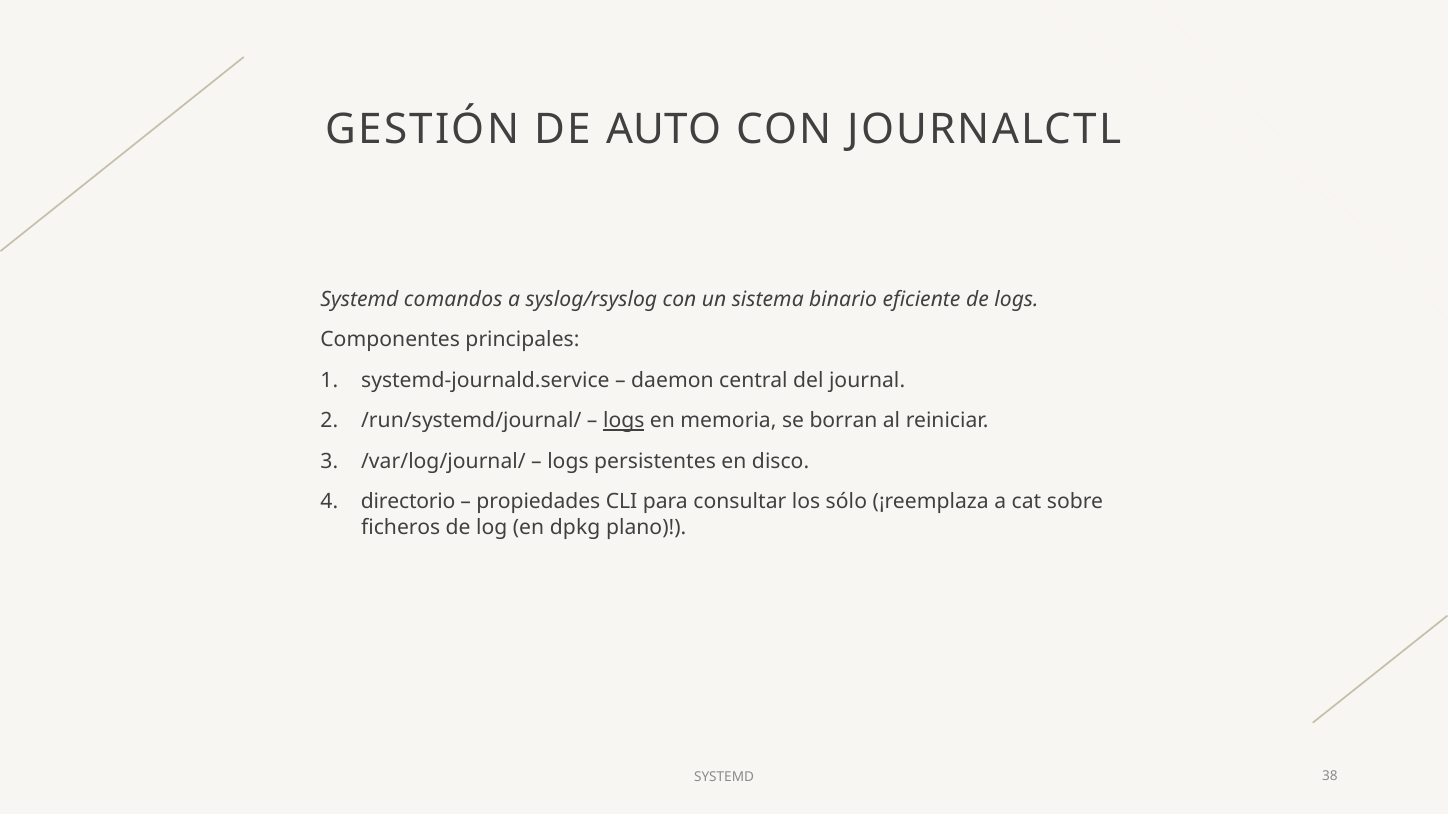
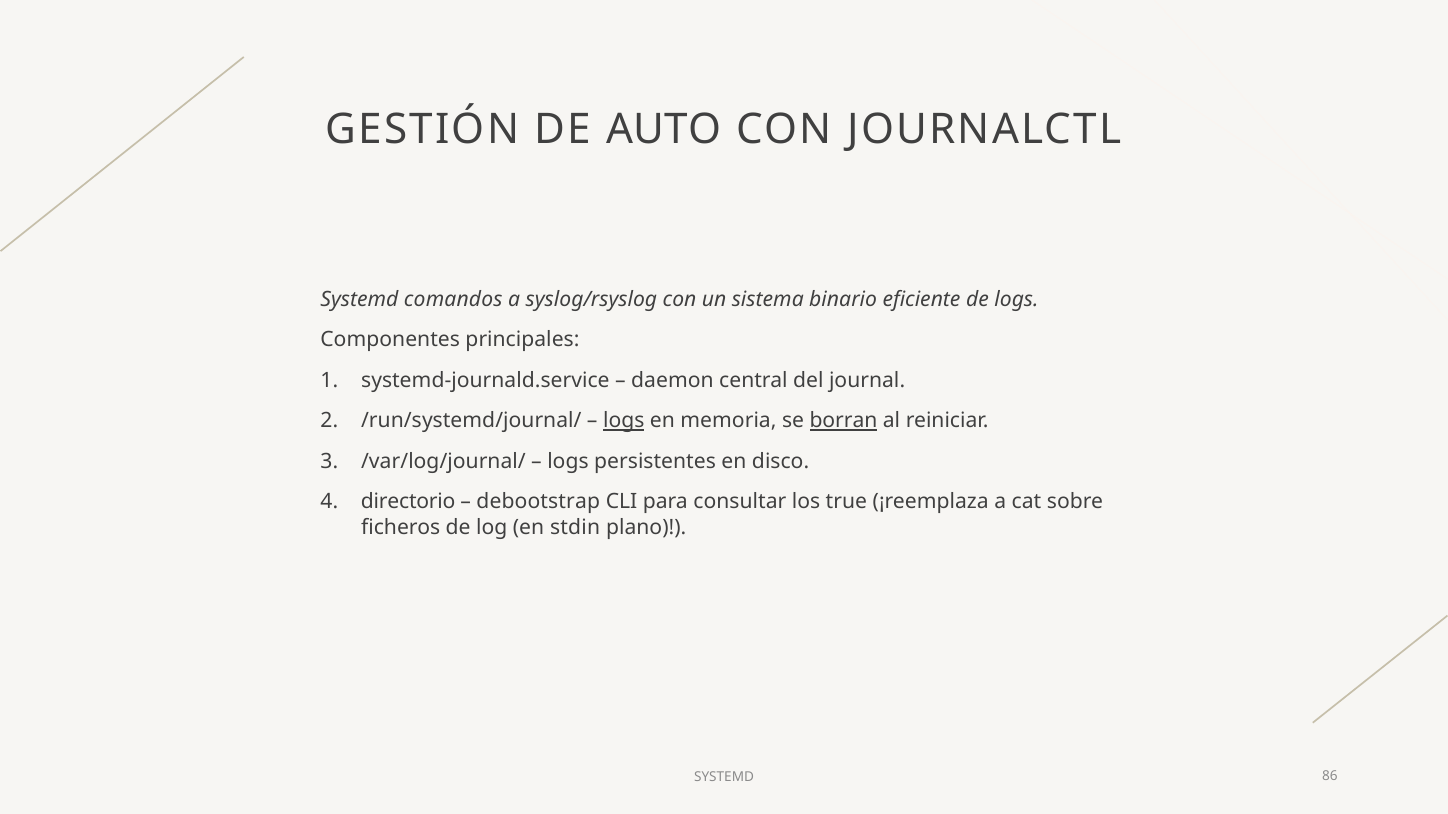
borran underline: none -> present (843, 421)
propiedades: propiedades -> debootstrap (538, 502)
sólo: sólo -> true (846, 502)
dpkg: dpkg -> stdin (575, 528)
38: 38 -> 86 (1330, 776)
